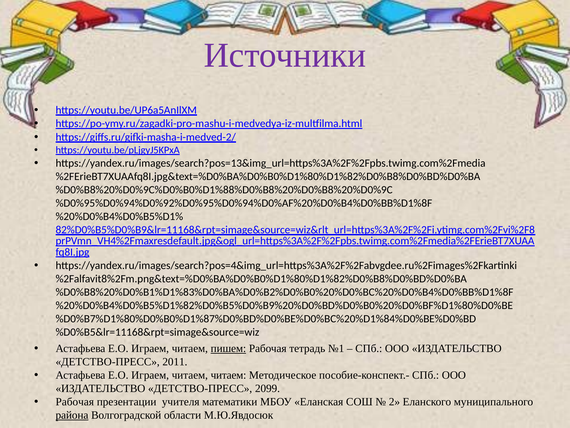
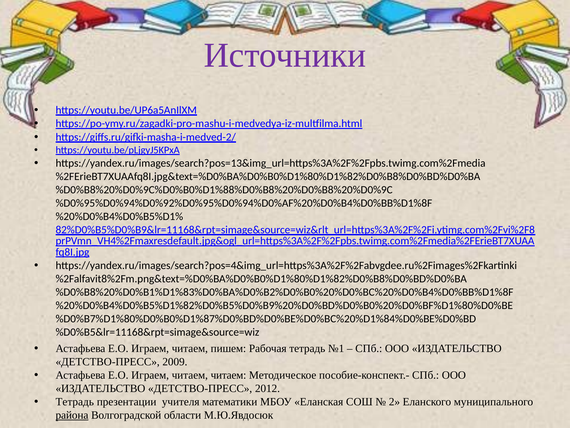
пишем underline: present -> none (228, 348)
2011: 2011 -> 2009 (175, 362)
2099: 2099 -> 2012 (267, 388)
Рабочая: Рабочая -> Тетрадь (75, 401)
